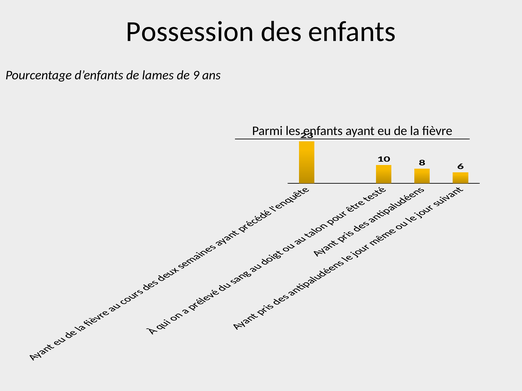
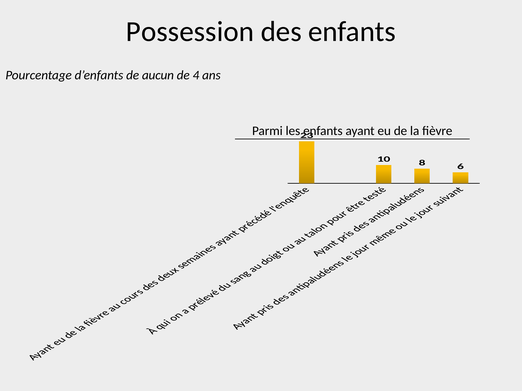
lames: lames -> aucun (158, 75)
9: 9 -> 4 (196, 75)
